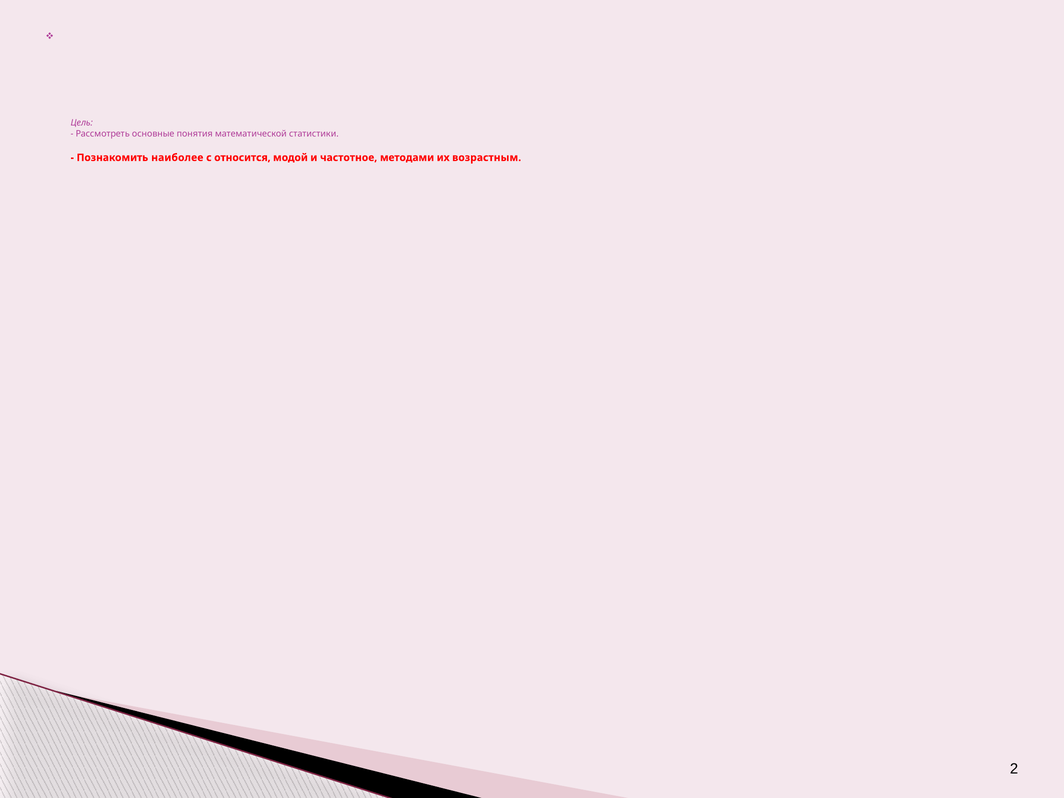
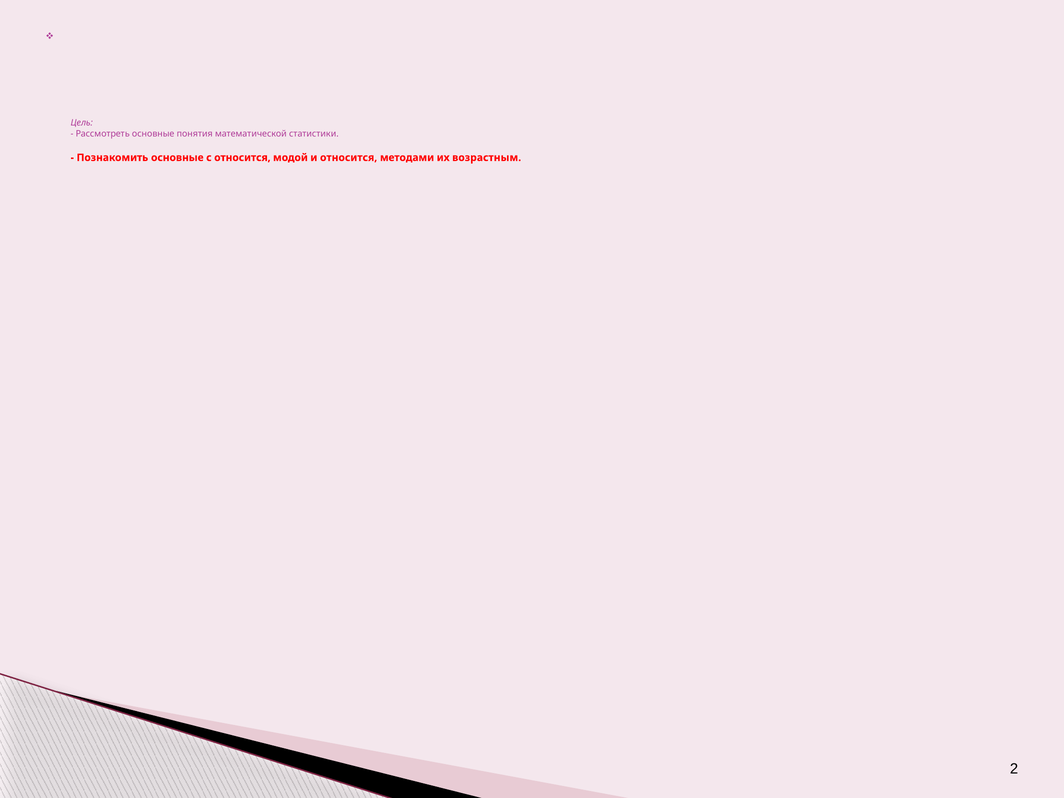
Познакомить наиболее: наиболее -> основные (177, 158)
и частотное: частотное -> относится (349, 158)
